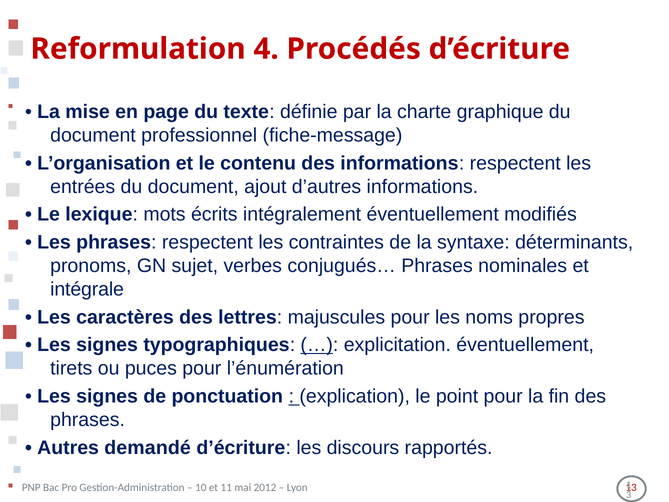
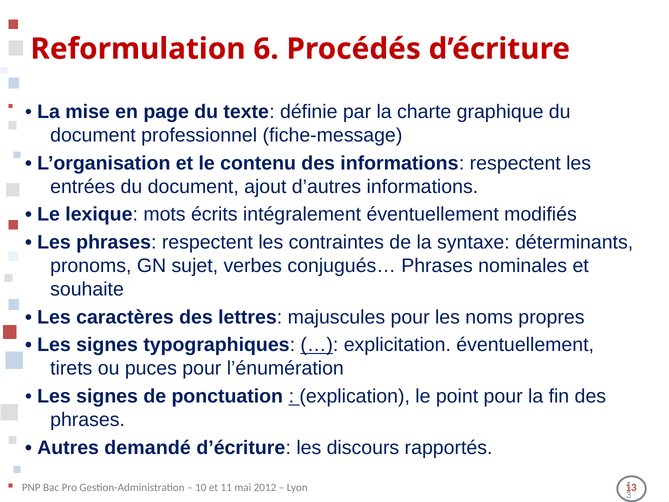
4: 4 -> 6 (266, 49)
intégrale: intégrale -> souhaite (87, 289)
